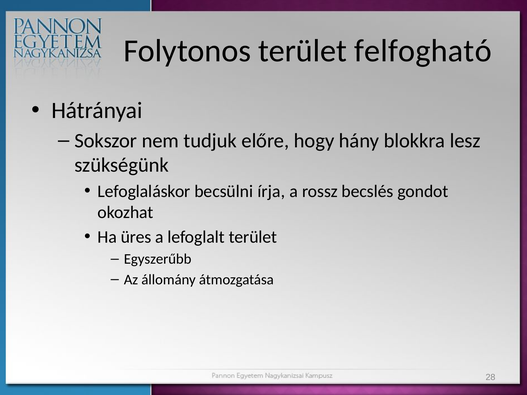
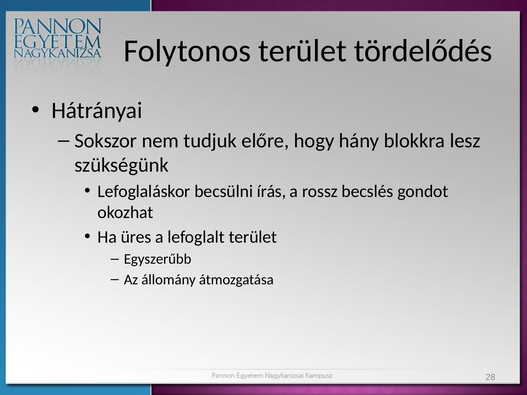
felfogható: felfogható -> tördelődés (423, 51)
írja: írja -> írás (271, 191)
